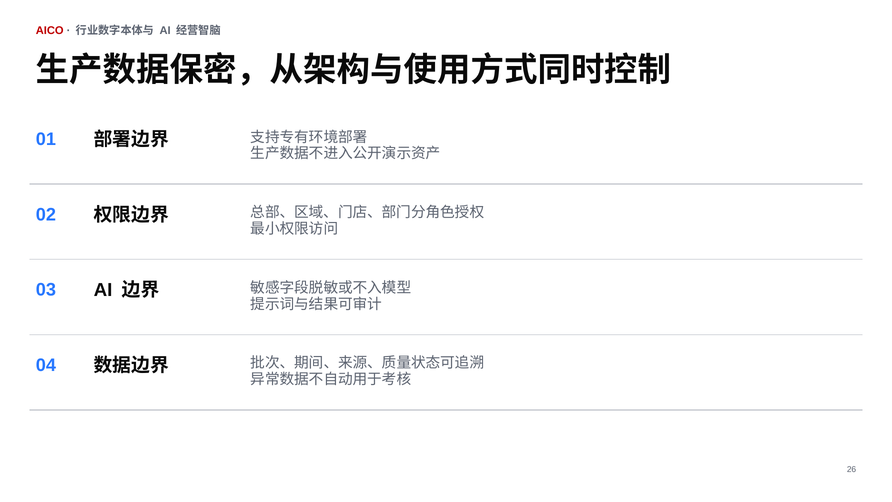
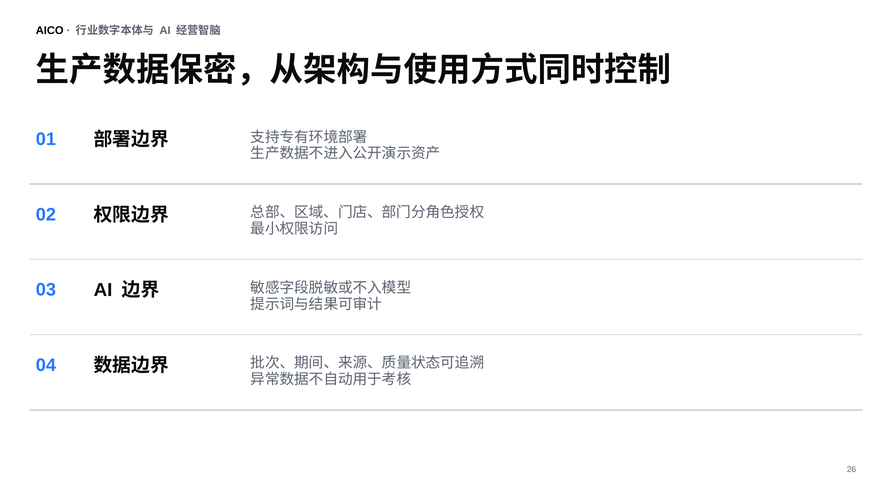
AICO colour: red -> black (50, 31)
